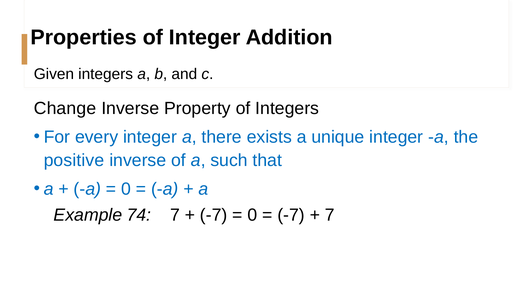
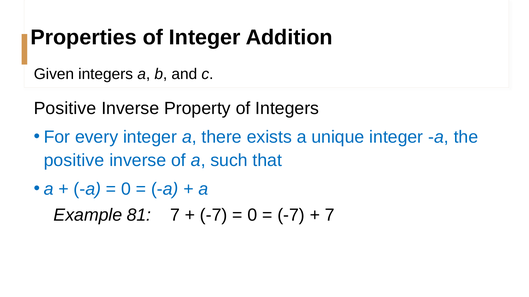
Change: Change -> Positive (65, 109)
74: 74 -> 81 (139, 215)
